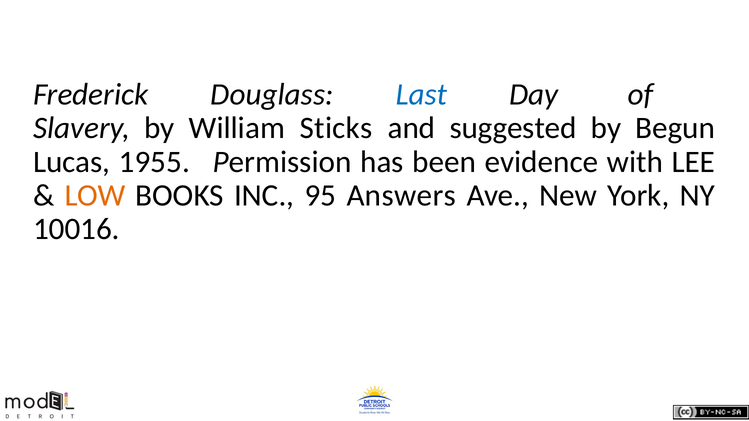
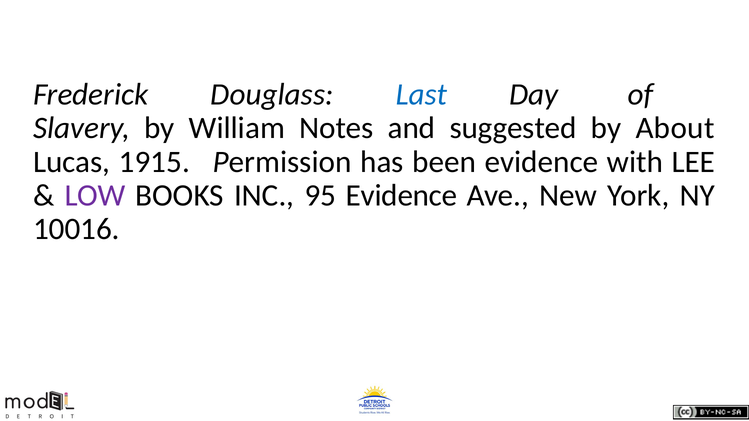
Sticks: Sticks -> Notes (336, 128)
Begun: Begun -> About (675, 128)
1955: 1955 -> 1915 (154, 162)
LOW colour: orange -> purple (95, 196)
95 Answers: Answers -> Evidence (402, 196)
